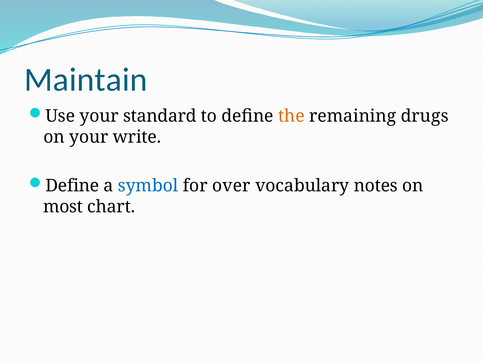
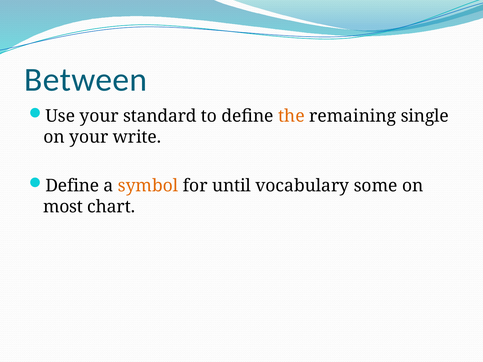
Maintain: Maintain -> Between (86, 80)
drugs: drugs -> single (425, 116)
symbol colour: blue -> orange (148, 186)
over: over -> until (232, 186)
notes: notes -> some (376, 186)
